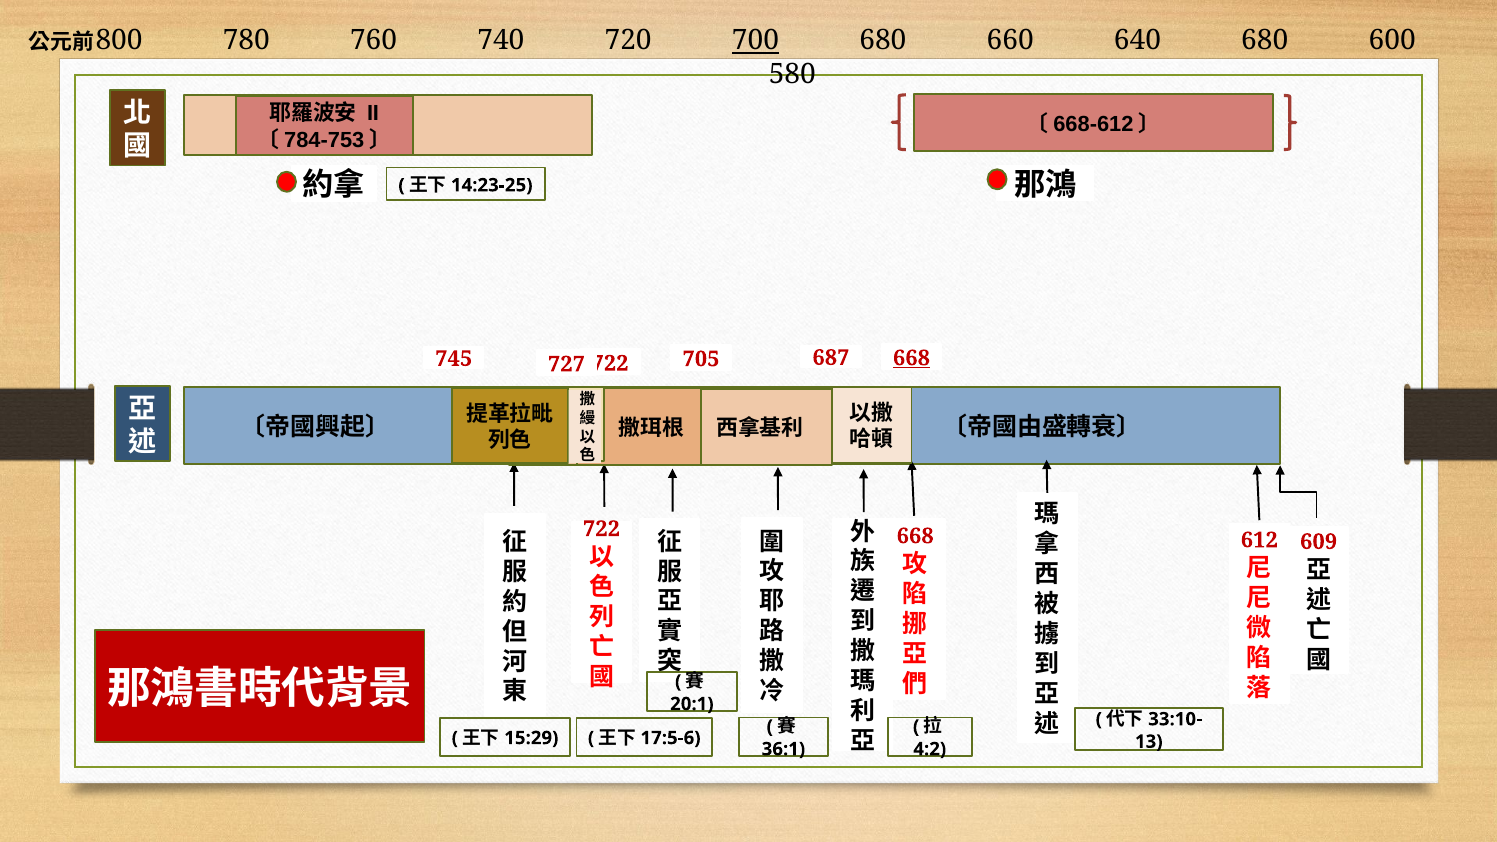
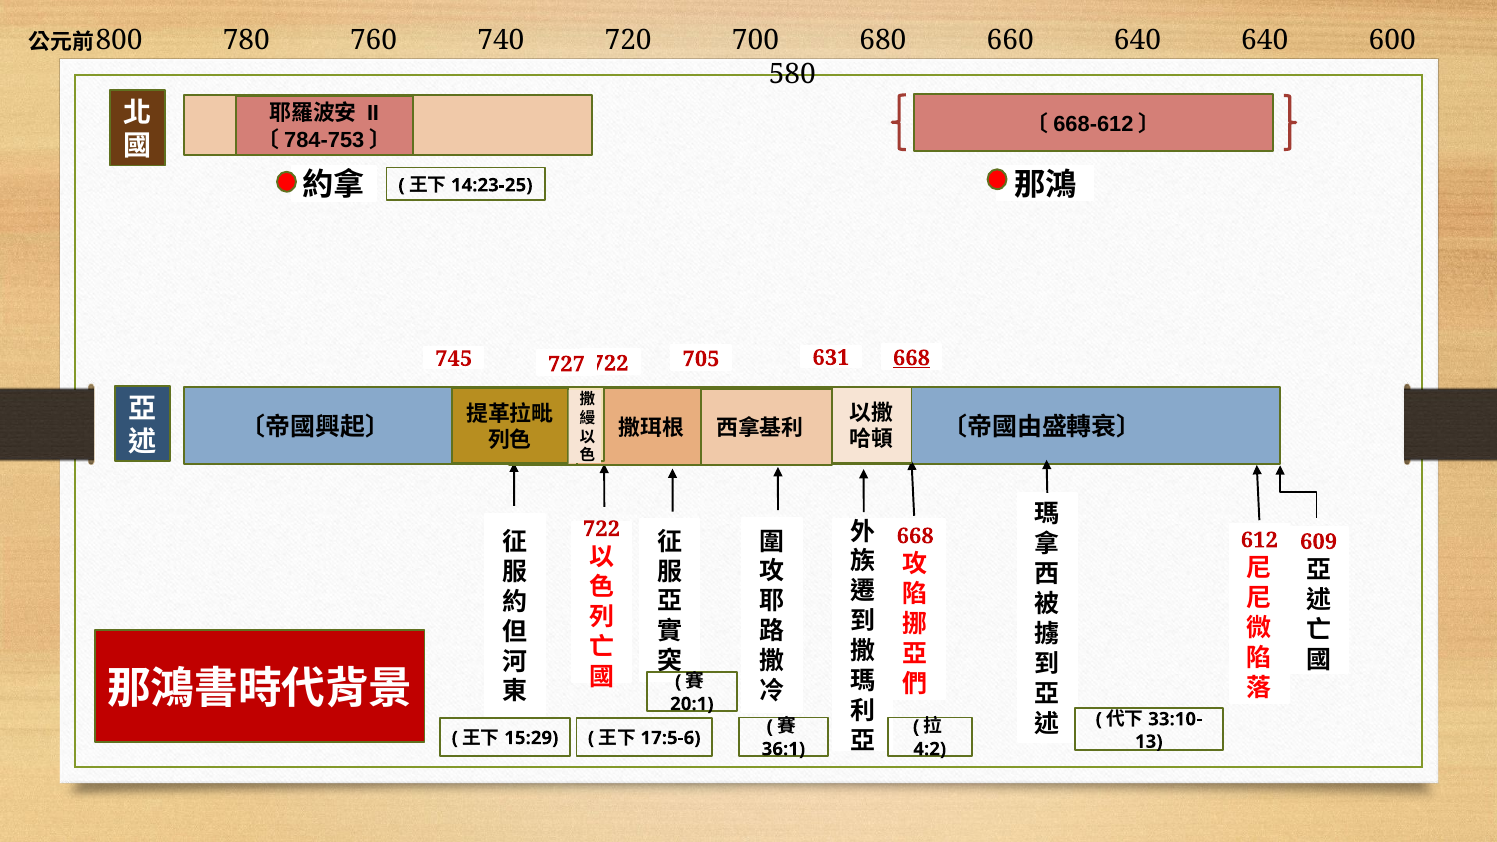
700 underline: present -> none (756, 41)
640 680: 680 -> 640 (1265, 41)
687: 687 -> 631 (831, 358)
